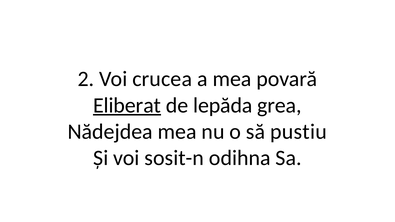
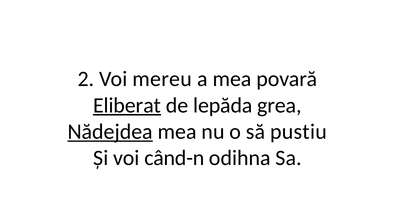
crucea: crucea -> mereu (162, 79)
Nădejdea underline: none -> present (110, 132)
sosit-n: sosit-n -> când-n (174, 158)
